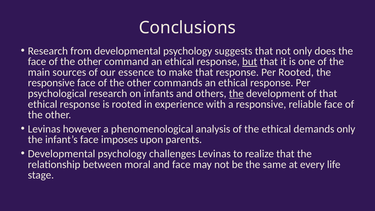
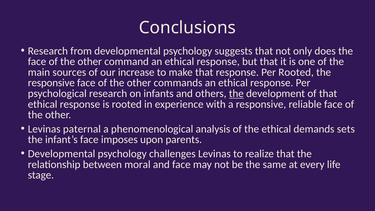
but underline: present -> none (250, 62)
essence: essence -> increase (136, 72)
however: however -> paternal (82, 129)
demands only: only -> sets (346, 129)
